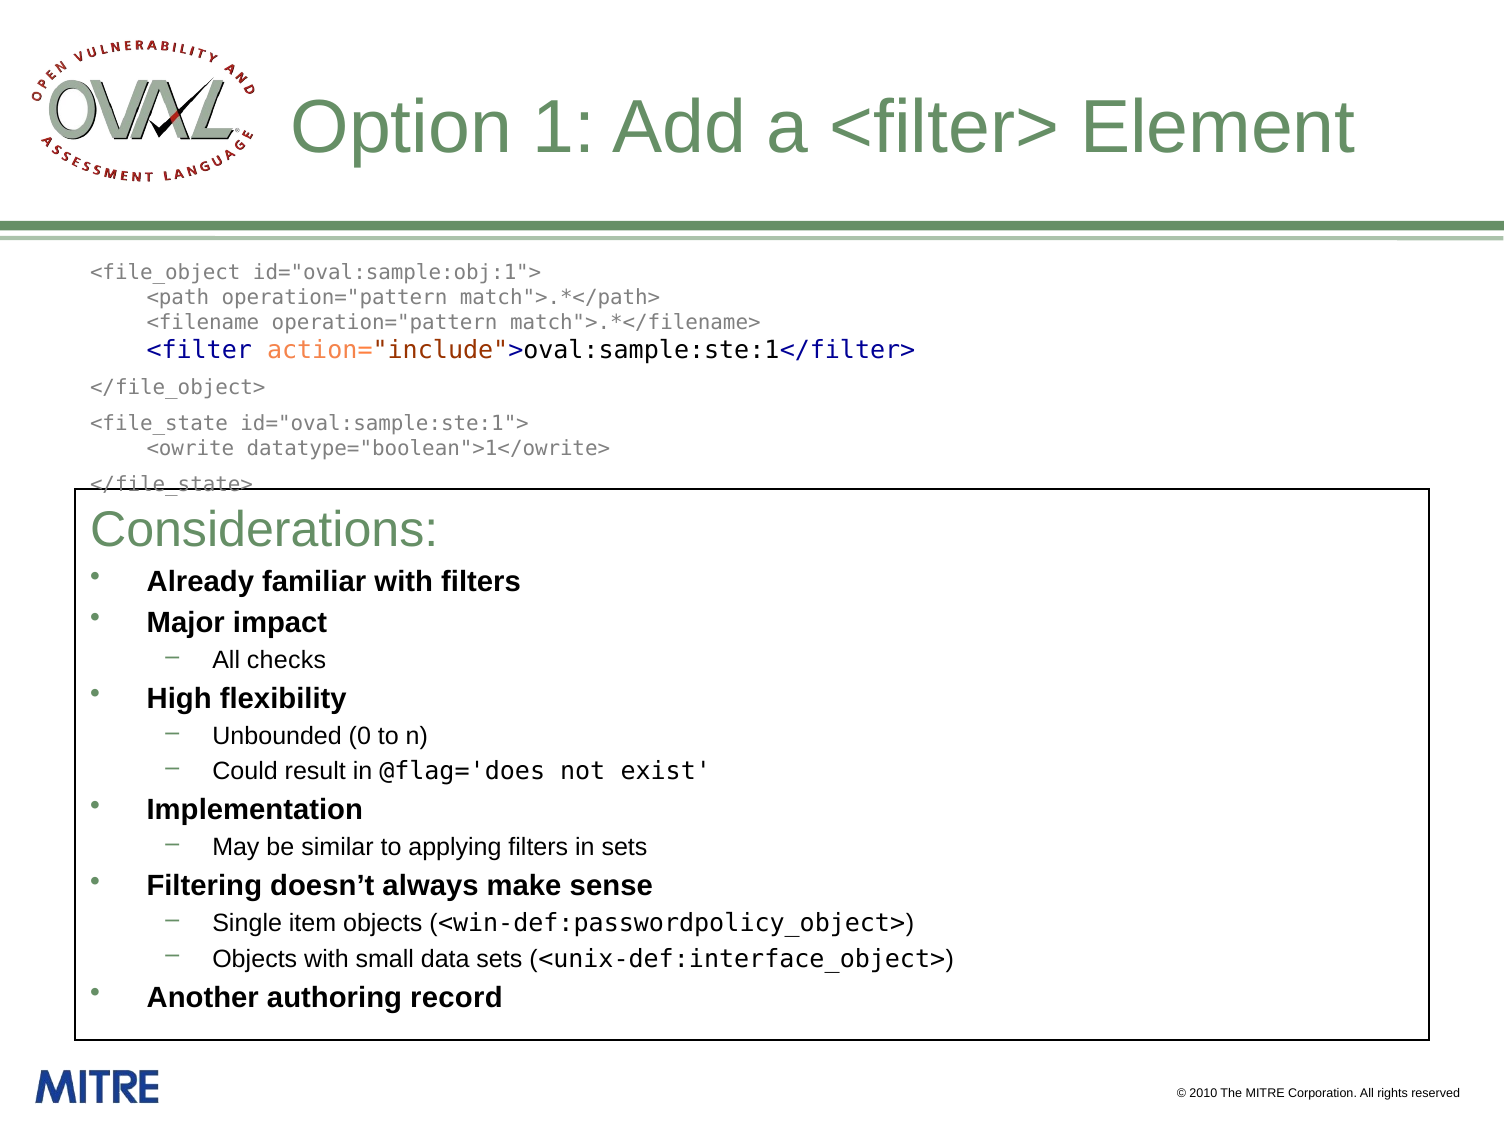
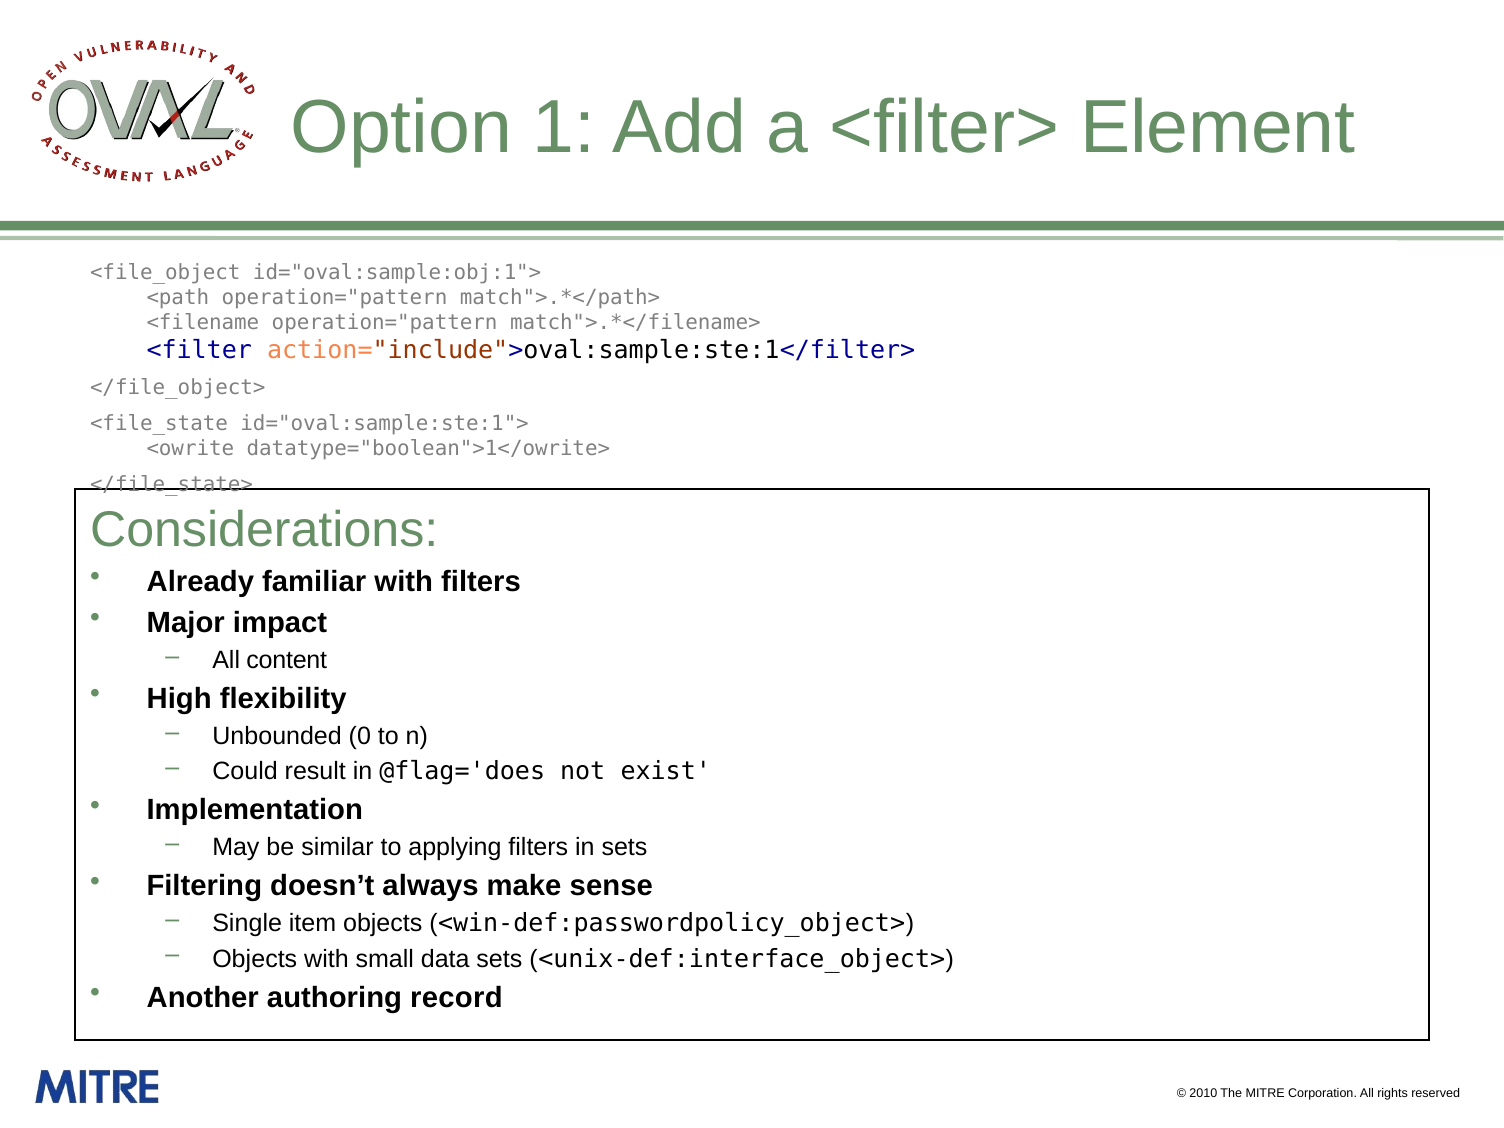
checks: checks -> content (287, 660)
